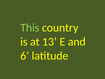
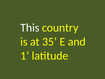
This colour: light green -> white (30, 28)
13: 13 -> 35 (50, 42)
6: 6 -> 1 (25, 56)
